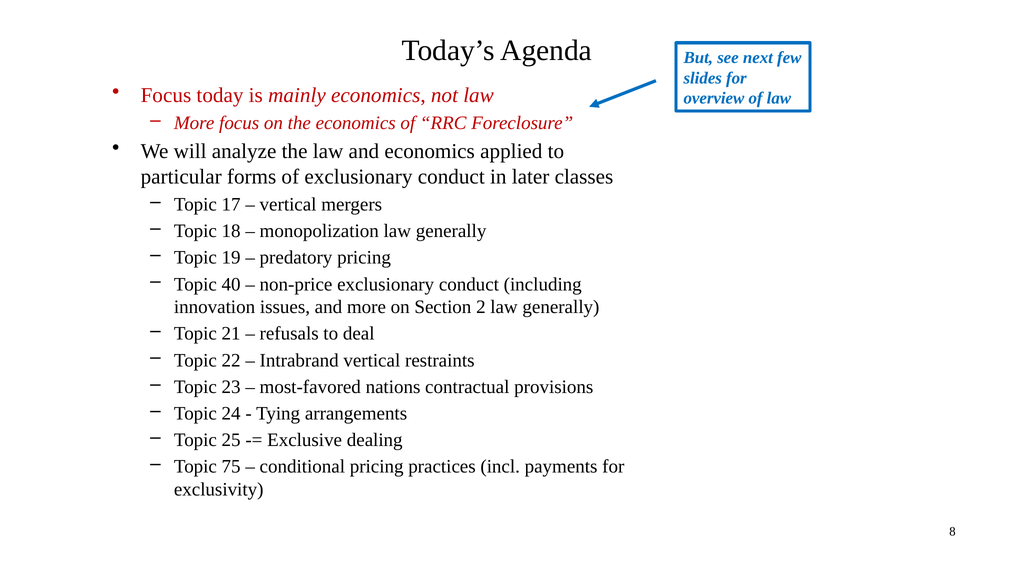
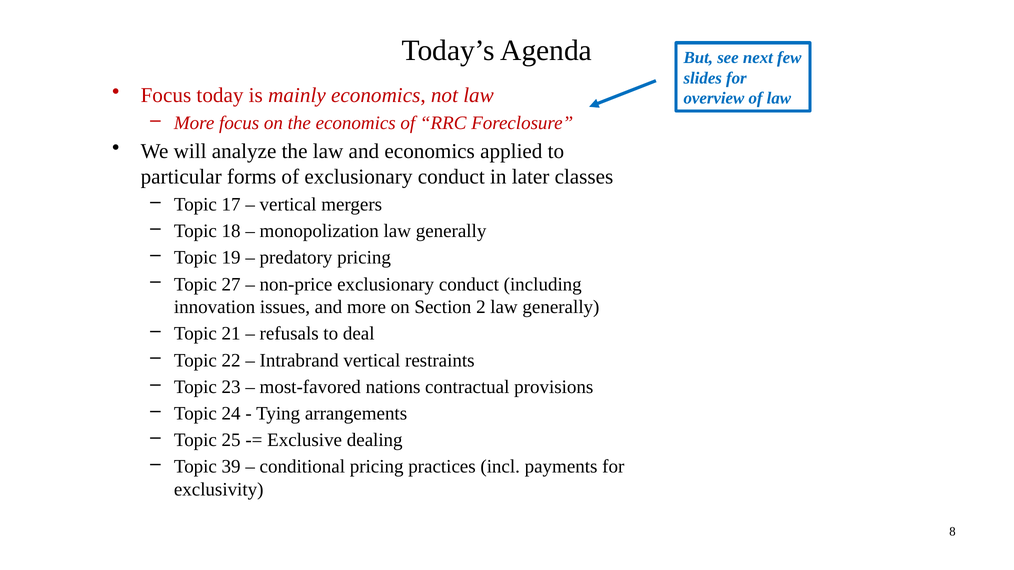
40: 40 -> 27 (231, 284)
75: 75 -> 39 (231, 467)
